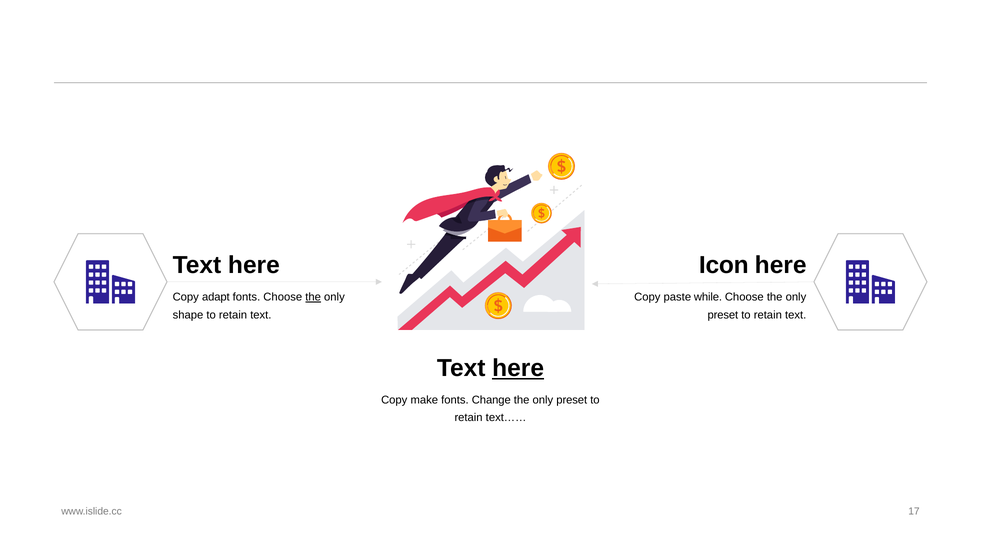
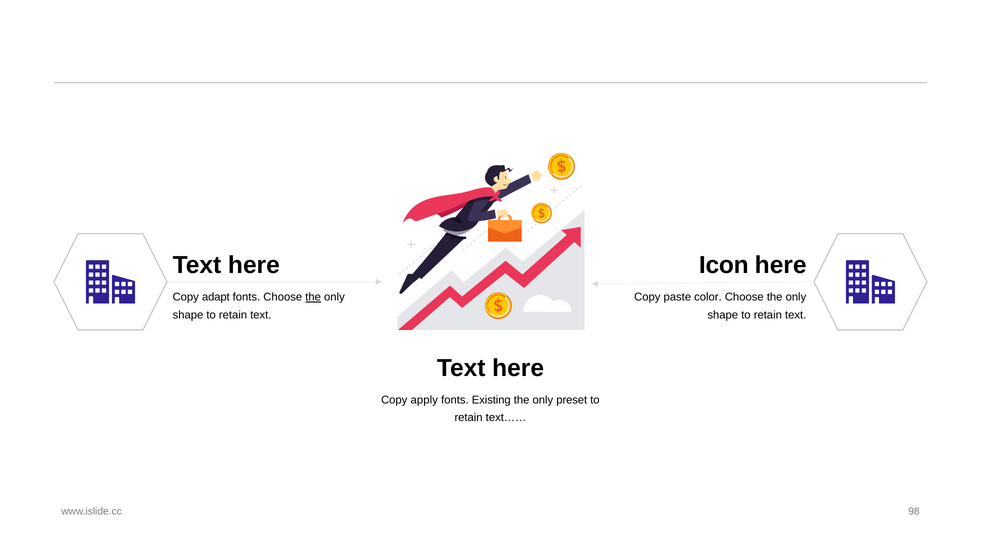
while: while -> color (708, 297)
preset: preset -> shape (723, 315)
here underline: present -> none (518, 368)
make: make -> apply (424, 400)
Change: Change -> Existing (491, 400)
17: 17 -> 98 (914, 511)
